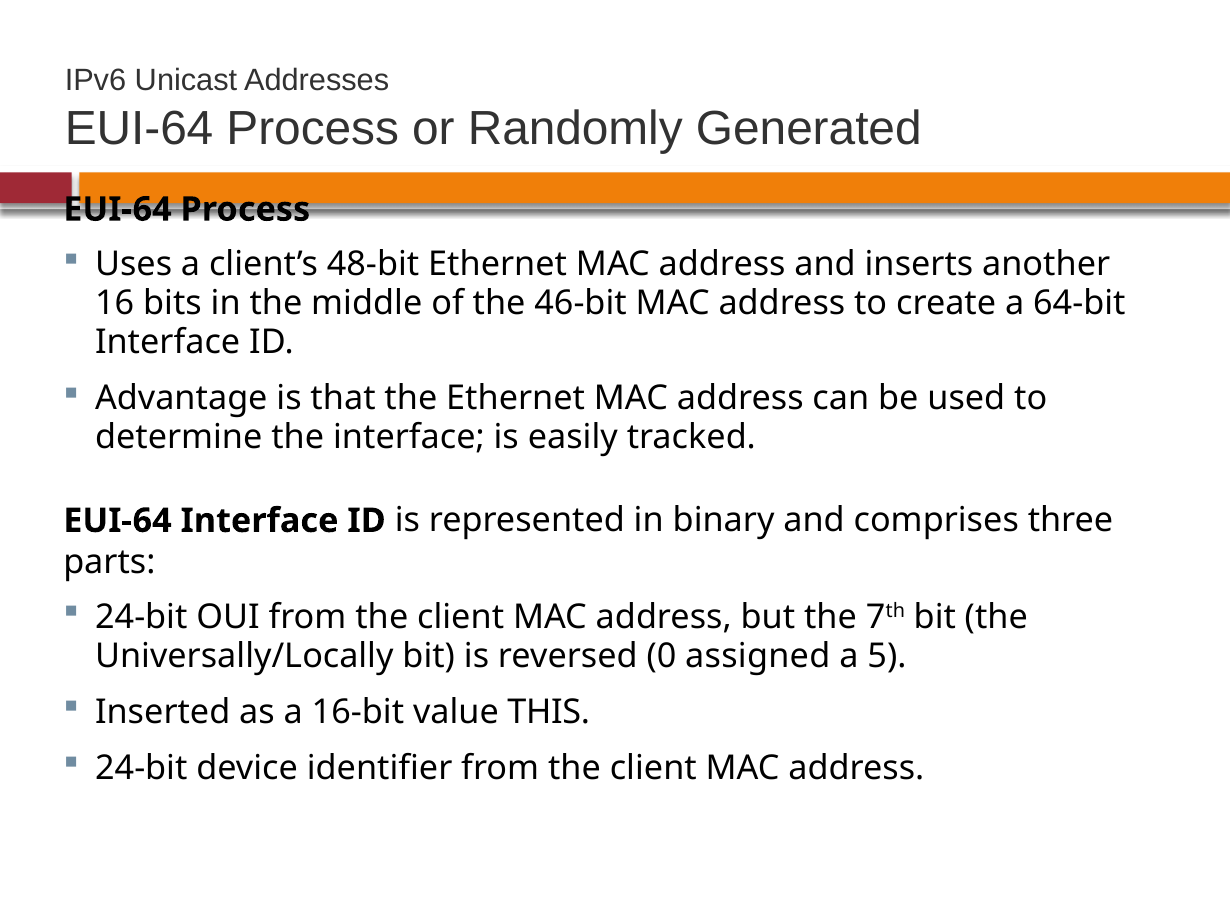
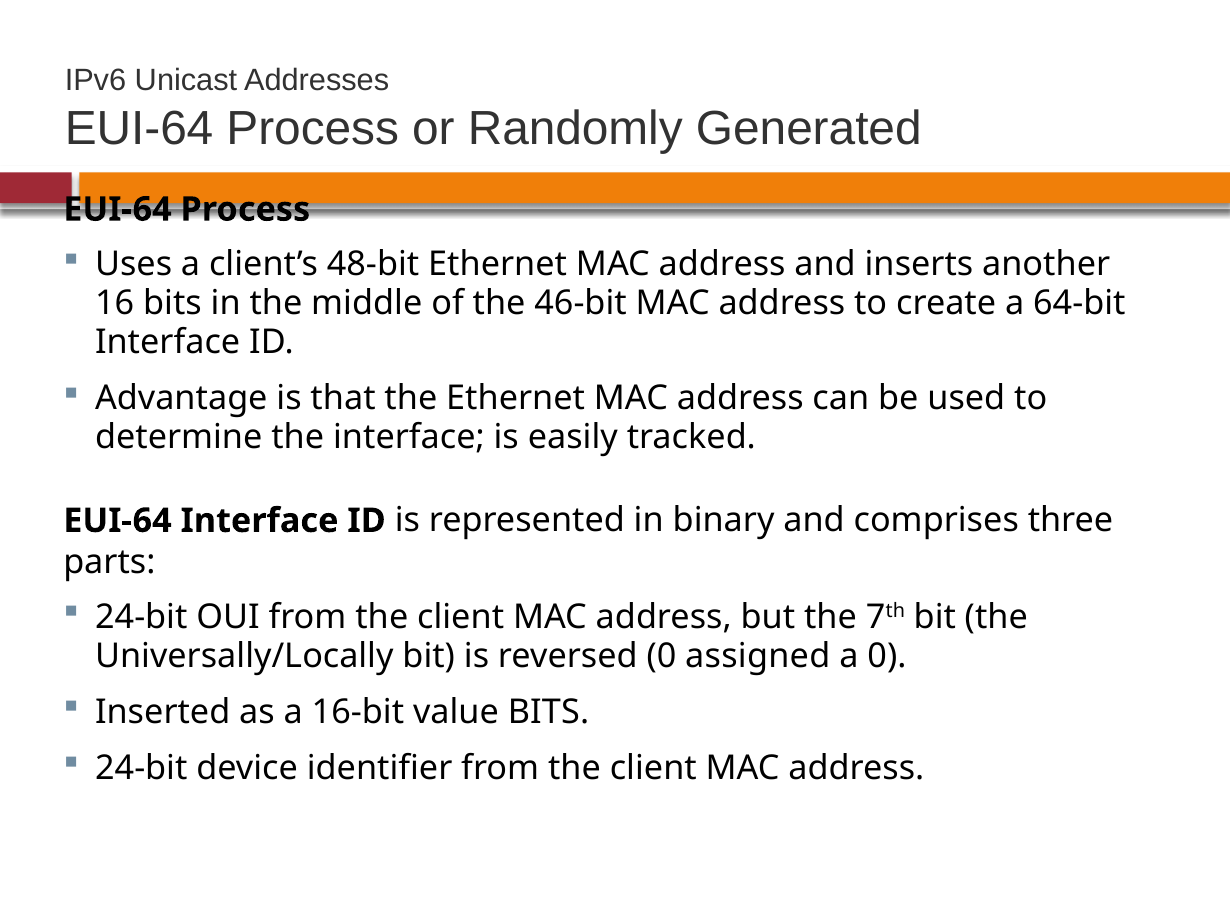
a 5: 5 -> 0 (887, 656)
value THIS: THIS -> BITS (548, 712)
